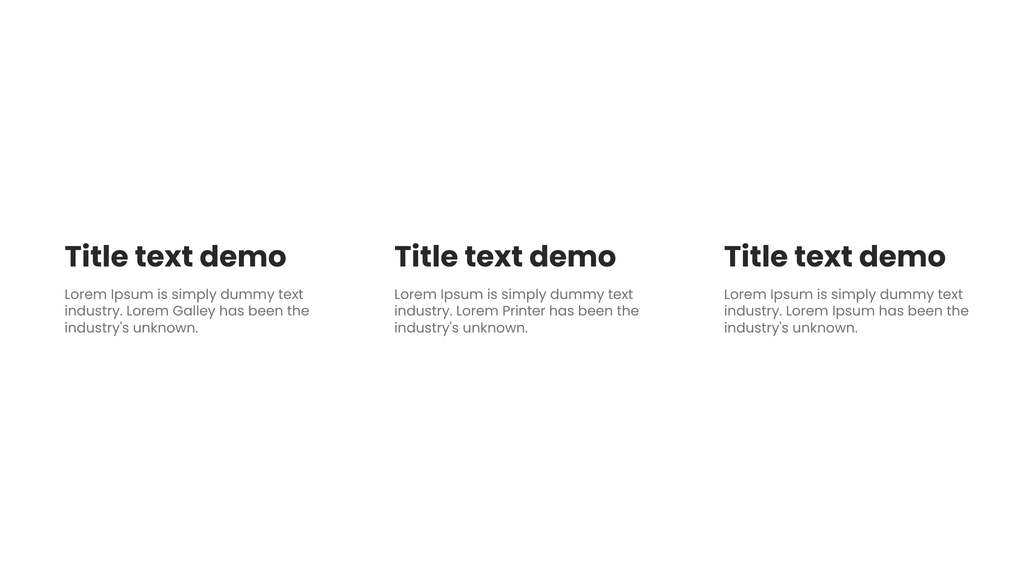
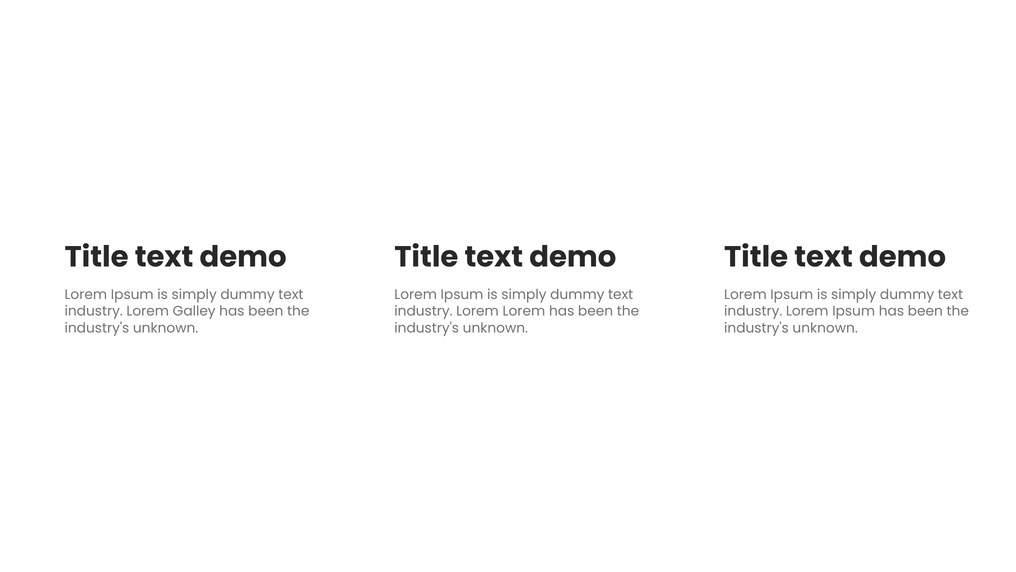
Lorem Printer: Printer -> Lorem (524, 311)
